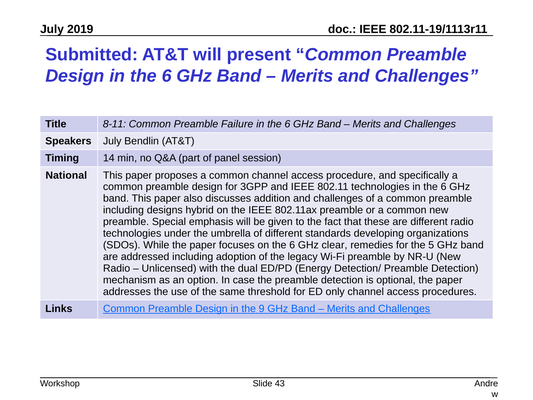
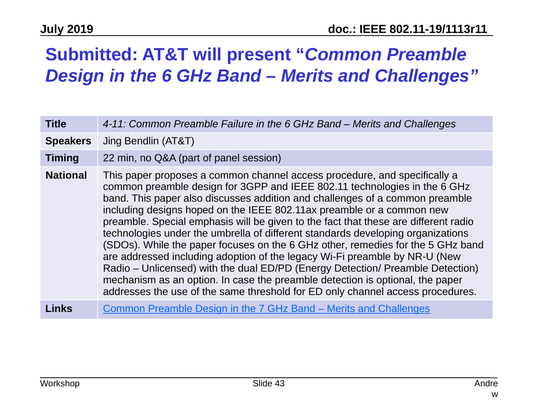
8-11: 8-11 -> 4-11 (115, 124)
Speakers July: July -> Jing (112, 141)
14: 14 -> 22 (109, 158)
hybrid: hybrid -> hoped (200, 210)
clear: clear -> other (335, 245)
9: 9 -> 7 (262, 309)
